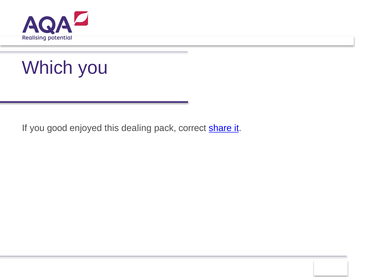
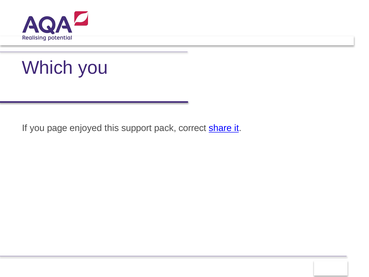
good: good -> page (57, 128)
dealing: dealing -> support (137, 128)
